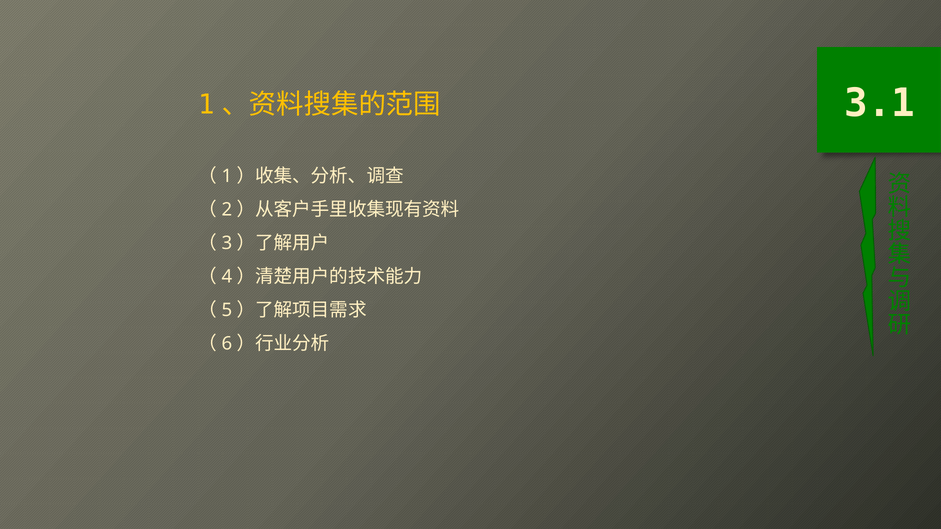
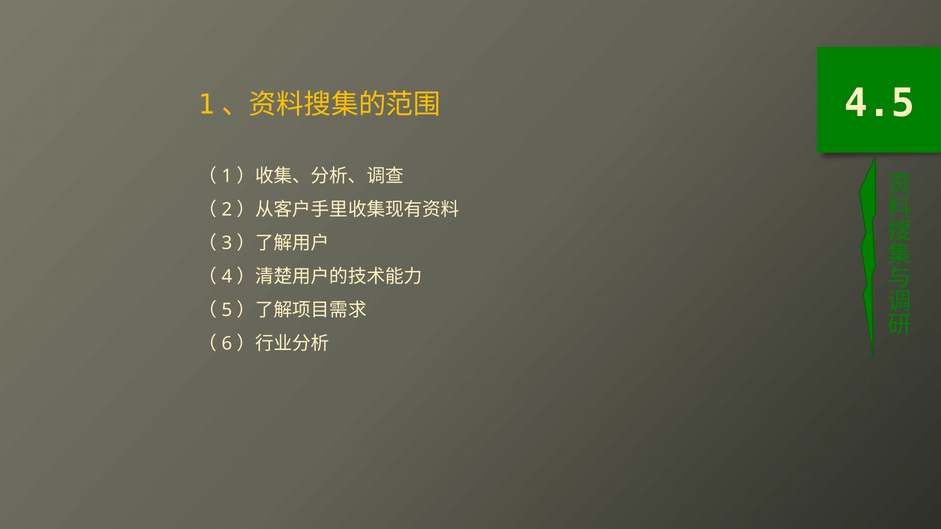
3.1: 3.1 -> 4.5 (879, 103)
